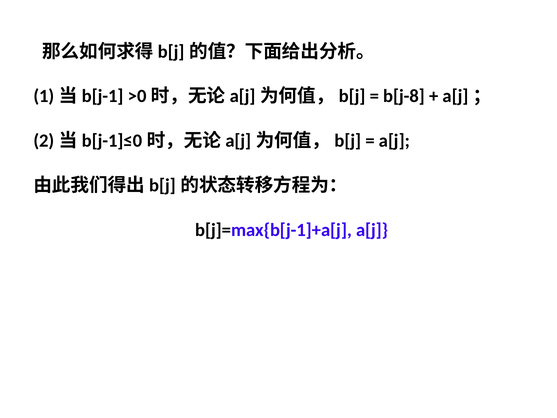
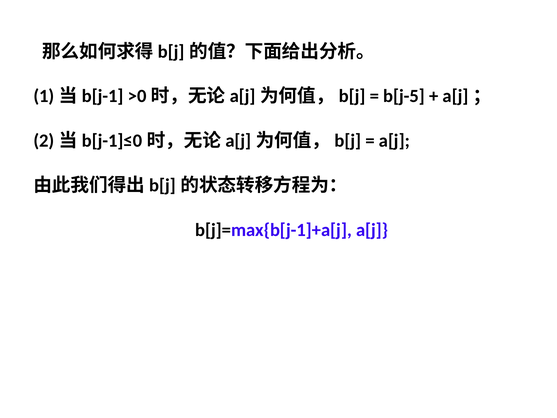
b[j-8: b[j-8 -> b[j-5 (404, 96)
